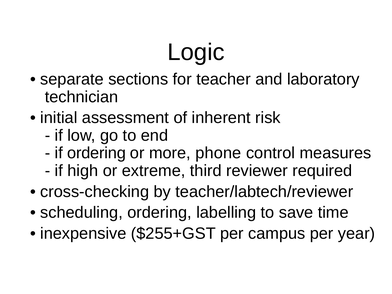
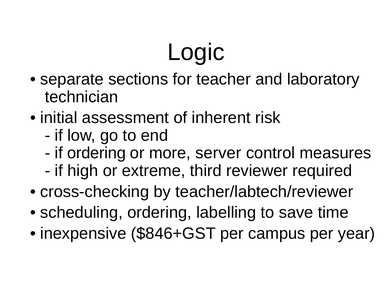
phone: phone -> server (218, 153)
$255+GST: $255+GST -> $846+GST (173, 233)
